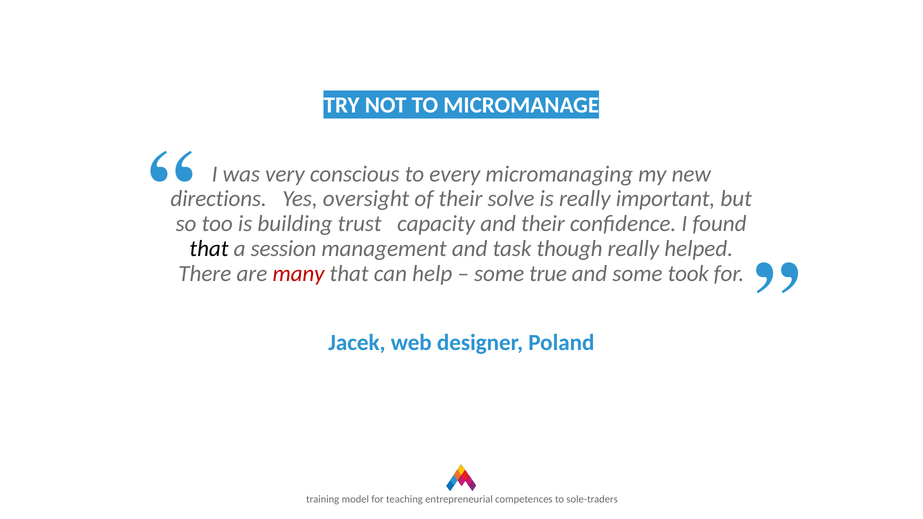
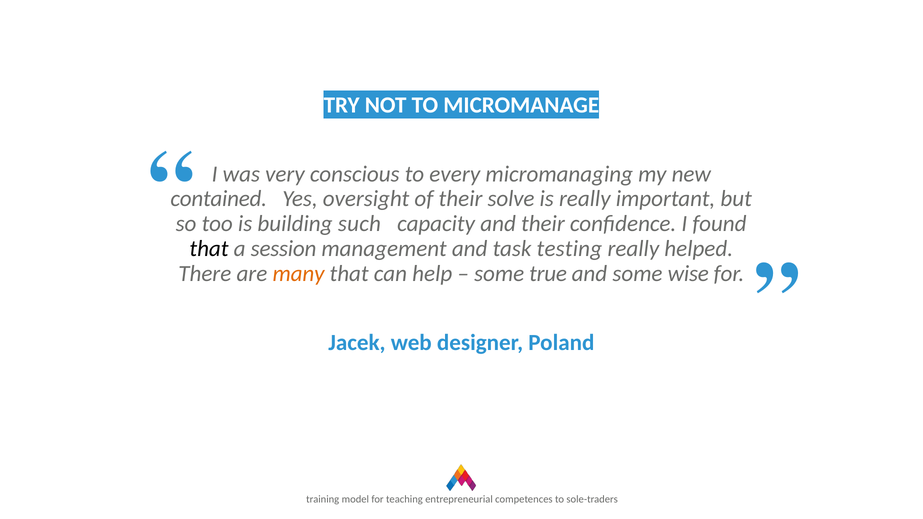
directions: directions -> contained (219, 199)
trust: trust -> such (359, 224)
though: though -> testing (569, 249)
many colour: red -> orange (299, 274)
took: took -> wise (688, 274)
